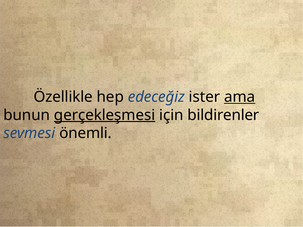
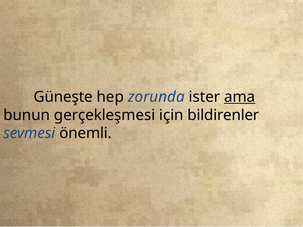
Özellikle: Özellikle -> Güneşte (63, 97)
edeceğiz: edeceğiz -> zorunda (156, 97)
gerçekleşmesi underline: present -> none (105, 115)
